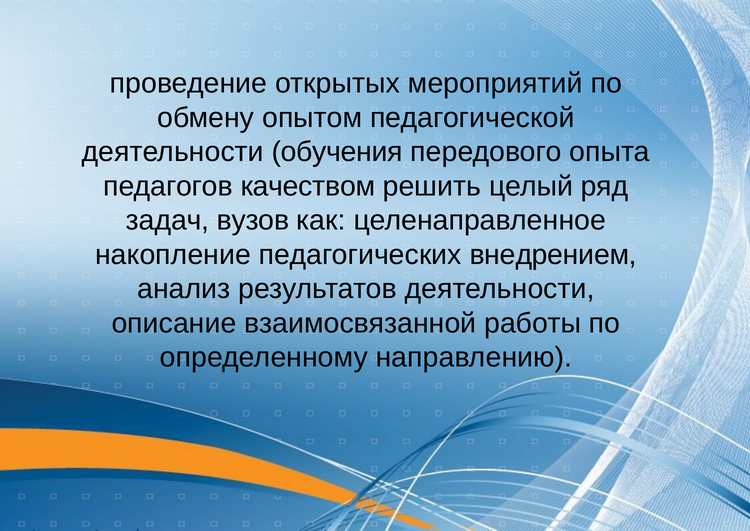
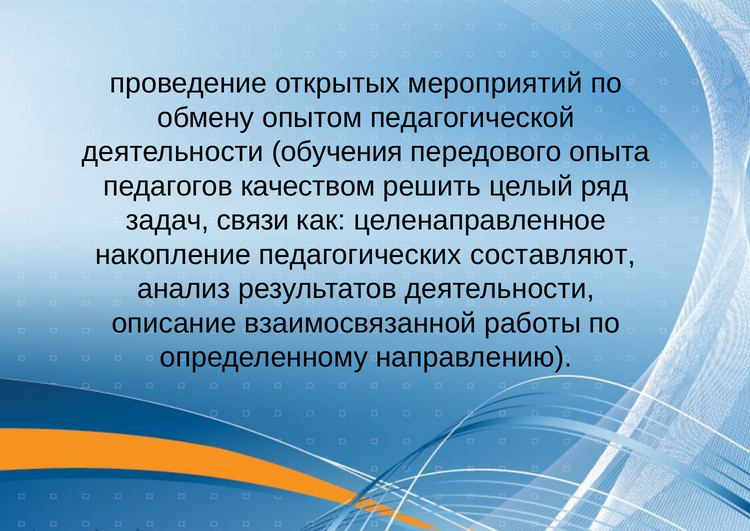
вузов: вузов -> связи (253, 220)
внедрением: внедрением -> составляют (553, 254)
